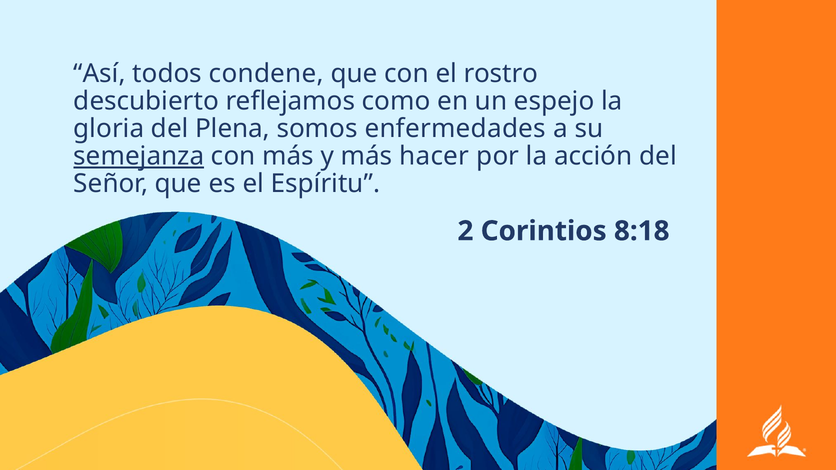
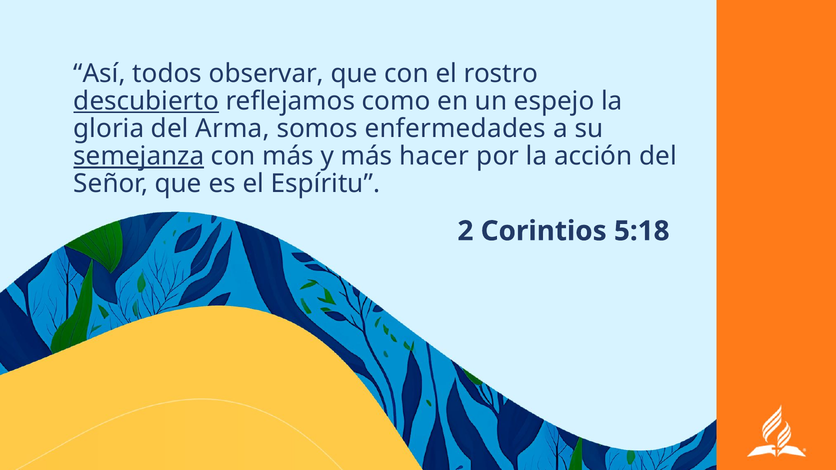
condene: condene -> observar (266, 74)
descubierto underline: none -> present (146, 101)
Plena: Plena -> Arma (232, 129)
8:18: 8:18 -> 5:18 (642, 231)
